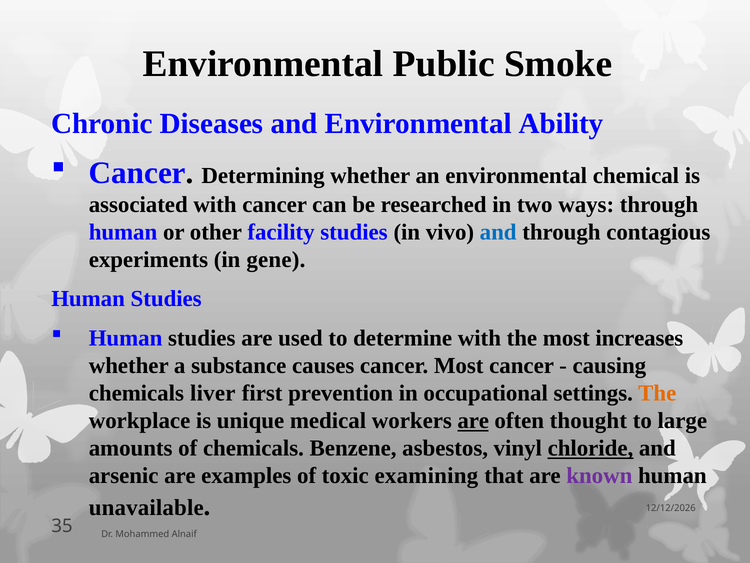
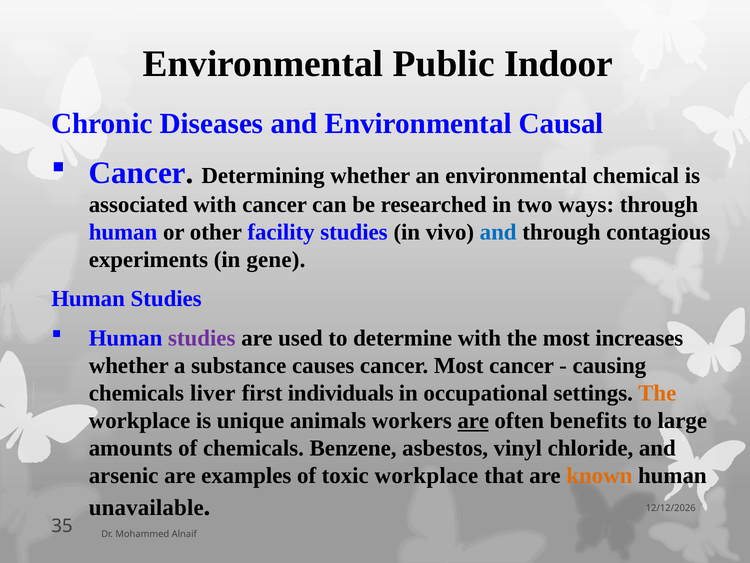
Smoke: Smoke -> Indoor (558, 64)
Ability: Ability -> Causal (561, 123)
studies colour: black -> purple (202, 338)
prevention: prevention -> individuals (341, 393)
medical: medical -> animals (328, 420)
thought: thought -> benefits (588, 420)
chloride underline: present -> none (590, 448)
toxic examining: examining -> workplace (426, 475)
known colour: purple -> orange (599, 475)
